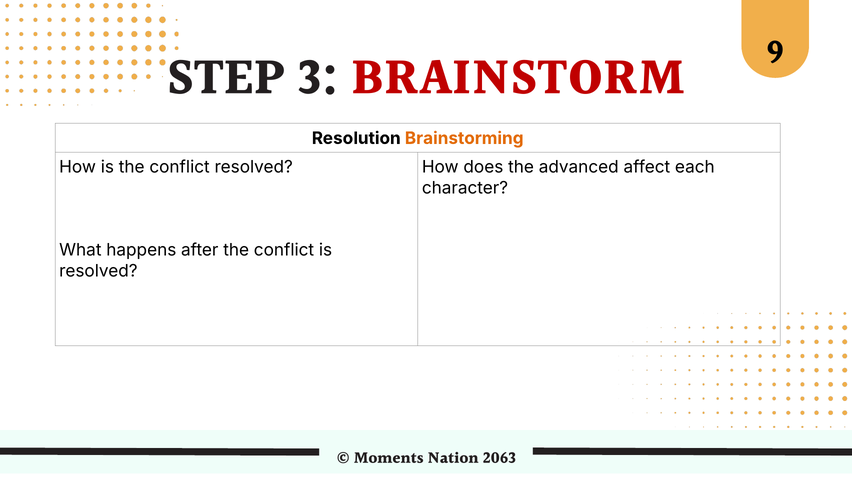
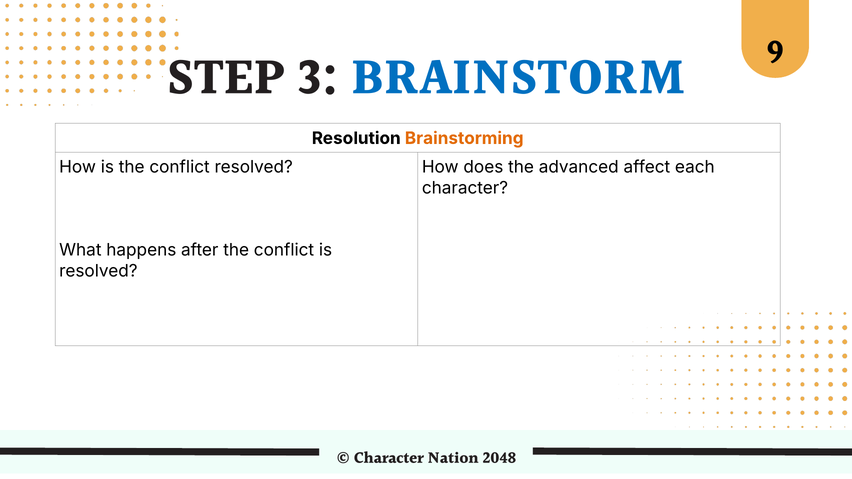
BRAINSTORM colour: red -> blue (518, 79)
Moments: Moments -> Character (389, 459)
2063: 2063 -> 2048 (499, 459)
